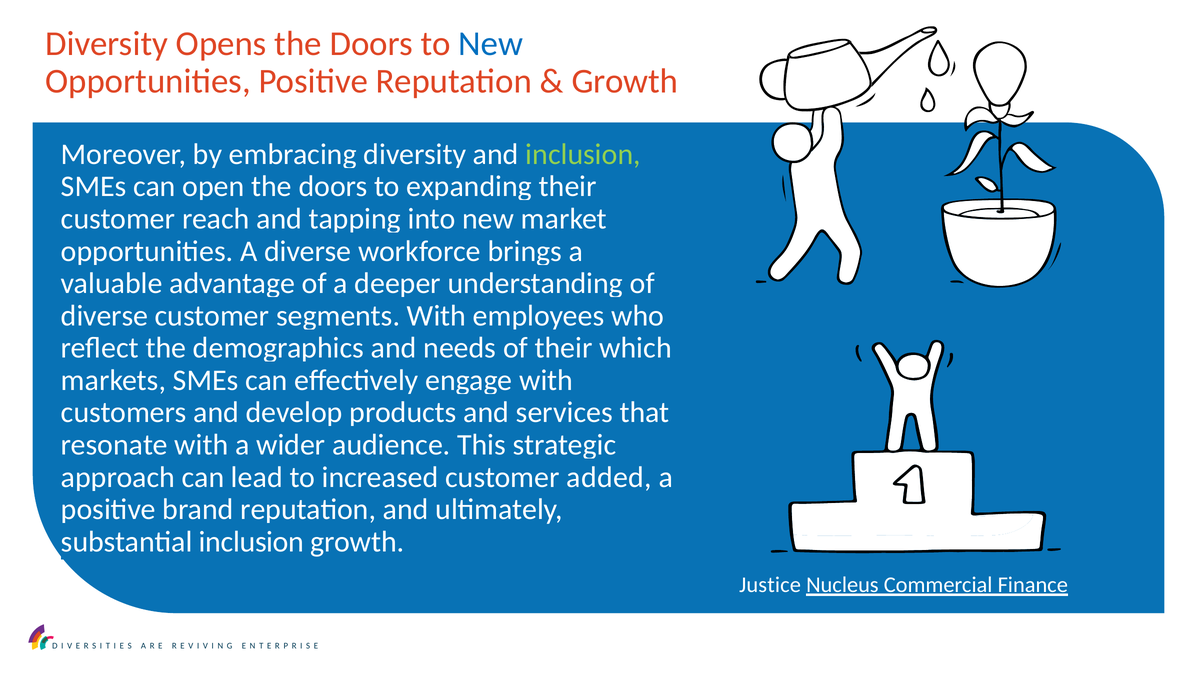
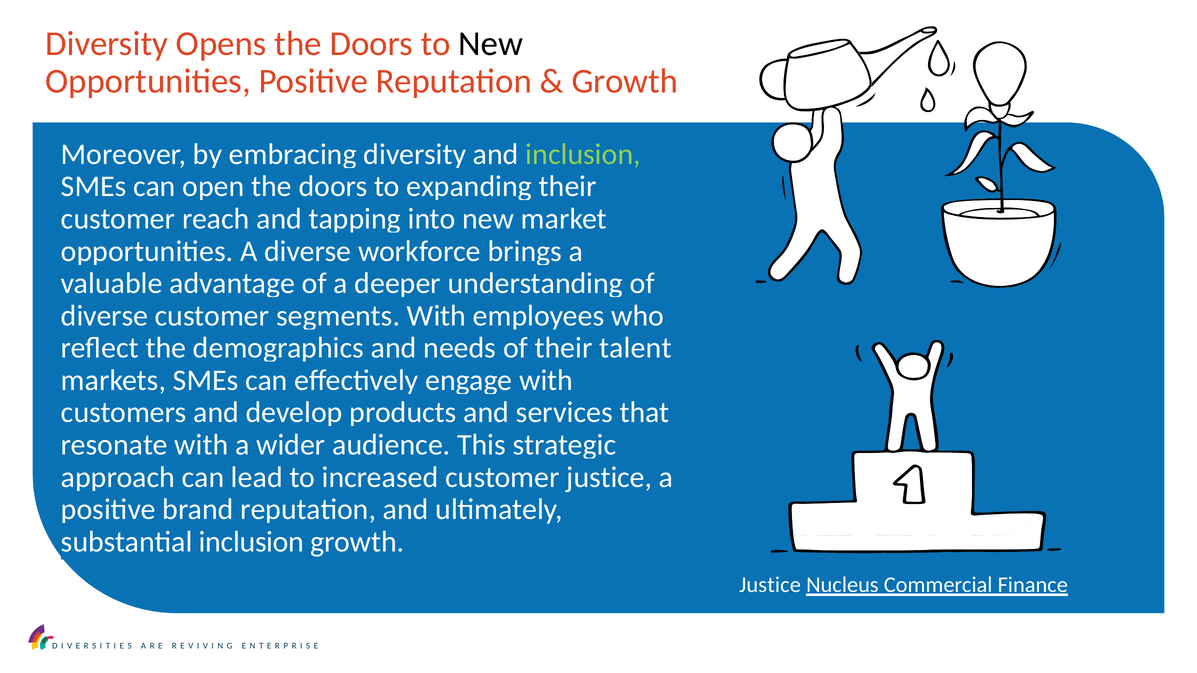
New colour: blue -> black (491, 44)
which: which -> talent (635, 348)
added: added -> justice (609, 477)
